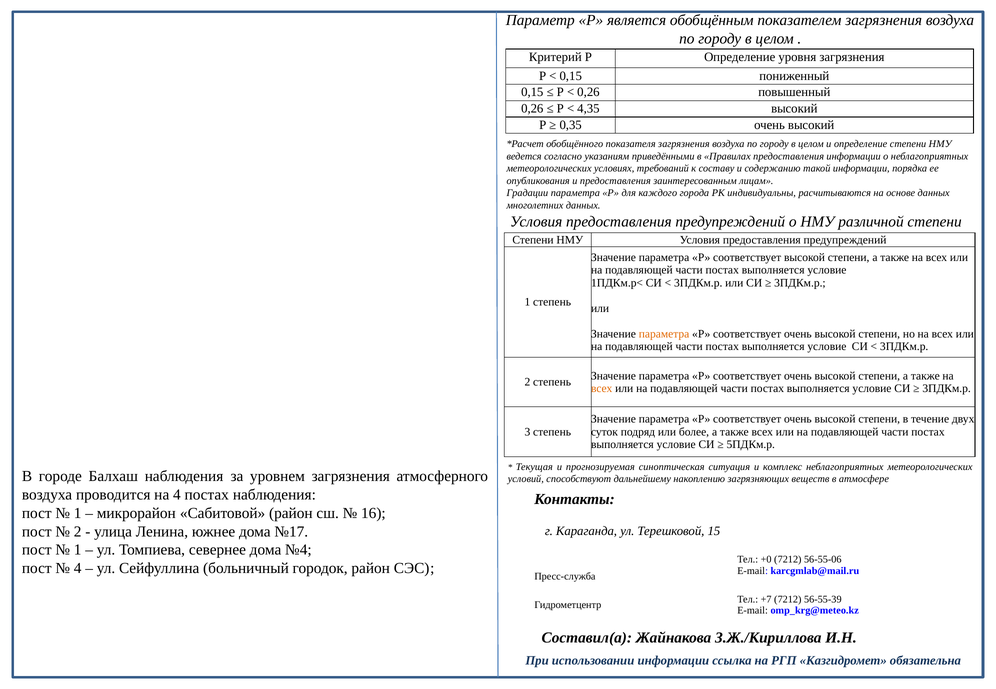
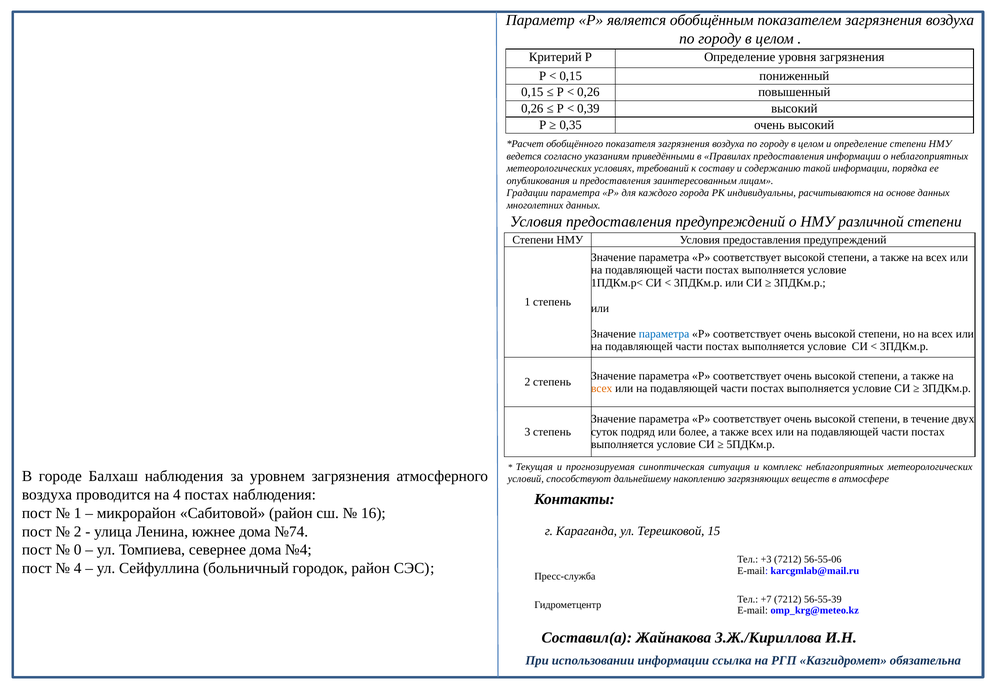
4,35: 4,35 -> 0,39 (588, 109)
параметра colour: orange -> blue (664, 334)
№17: №17 -> №74 (291, 532)
1: 1 -> 0 (78, 550)
+0: +0 -> +3 (766, 560)
